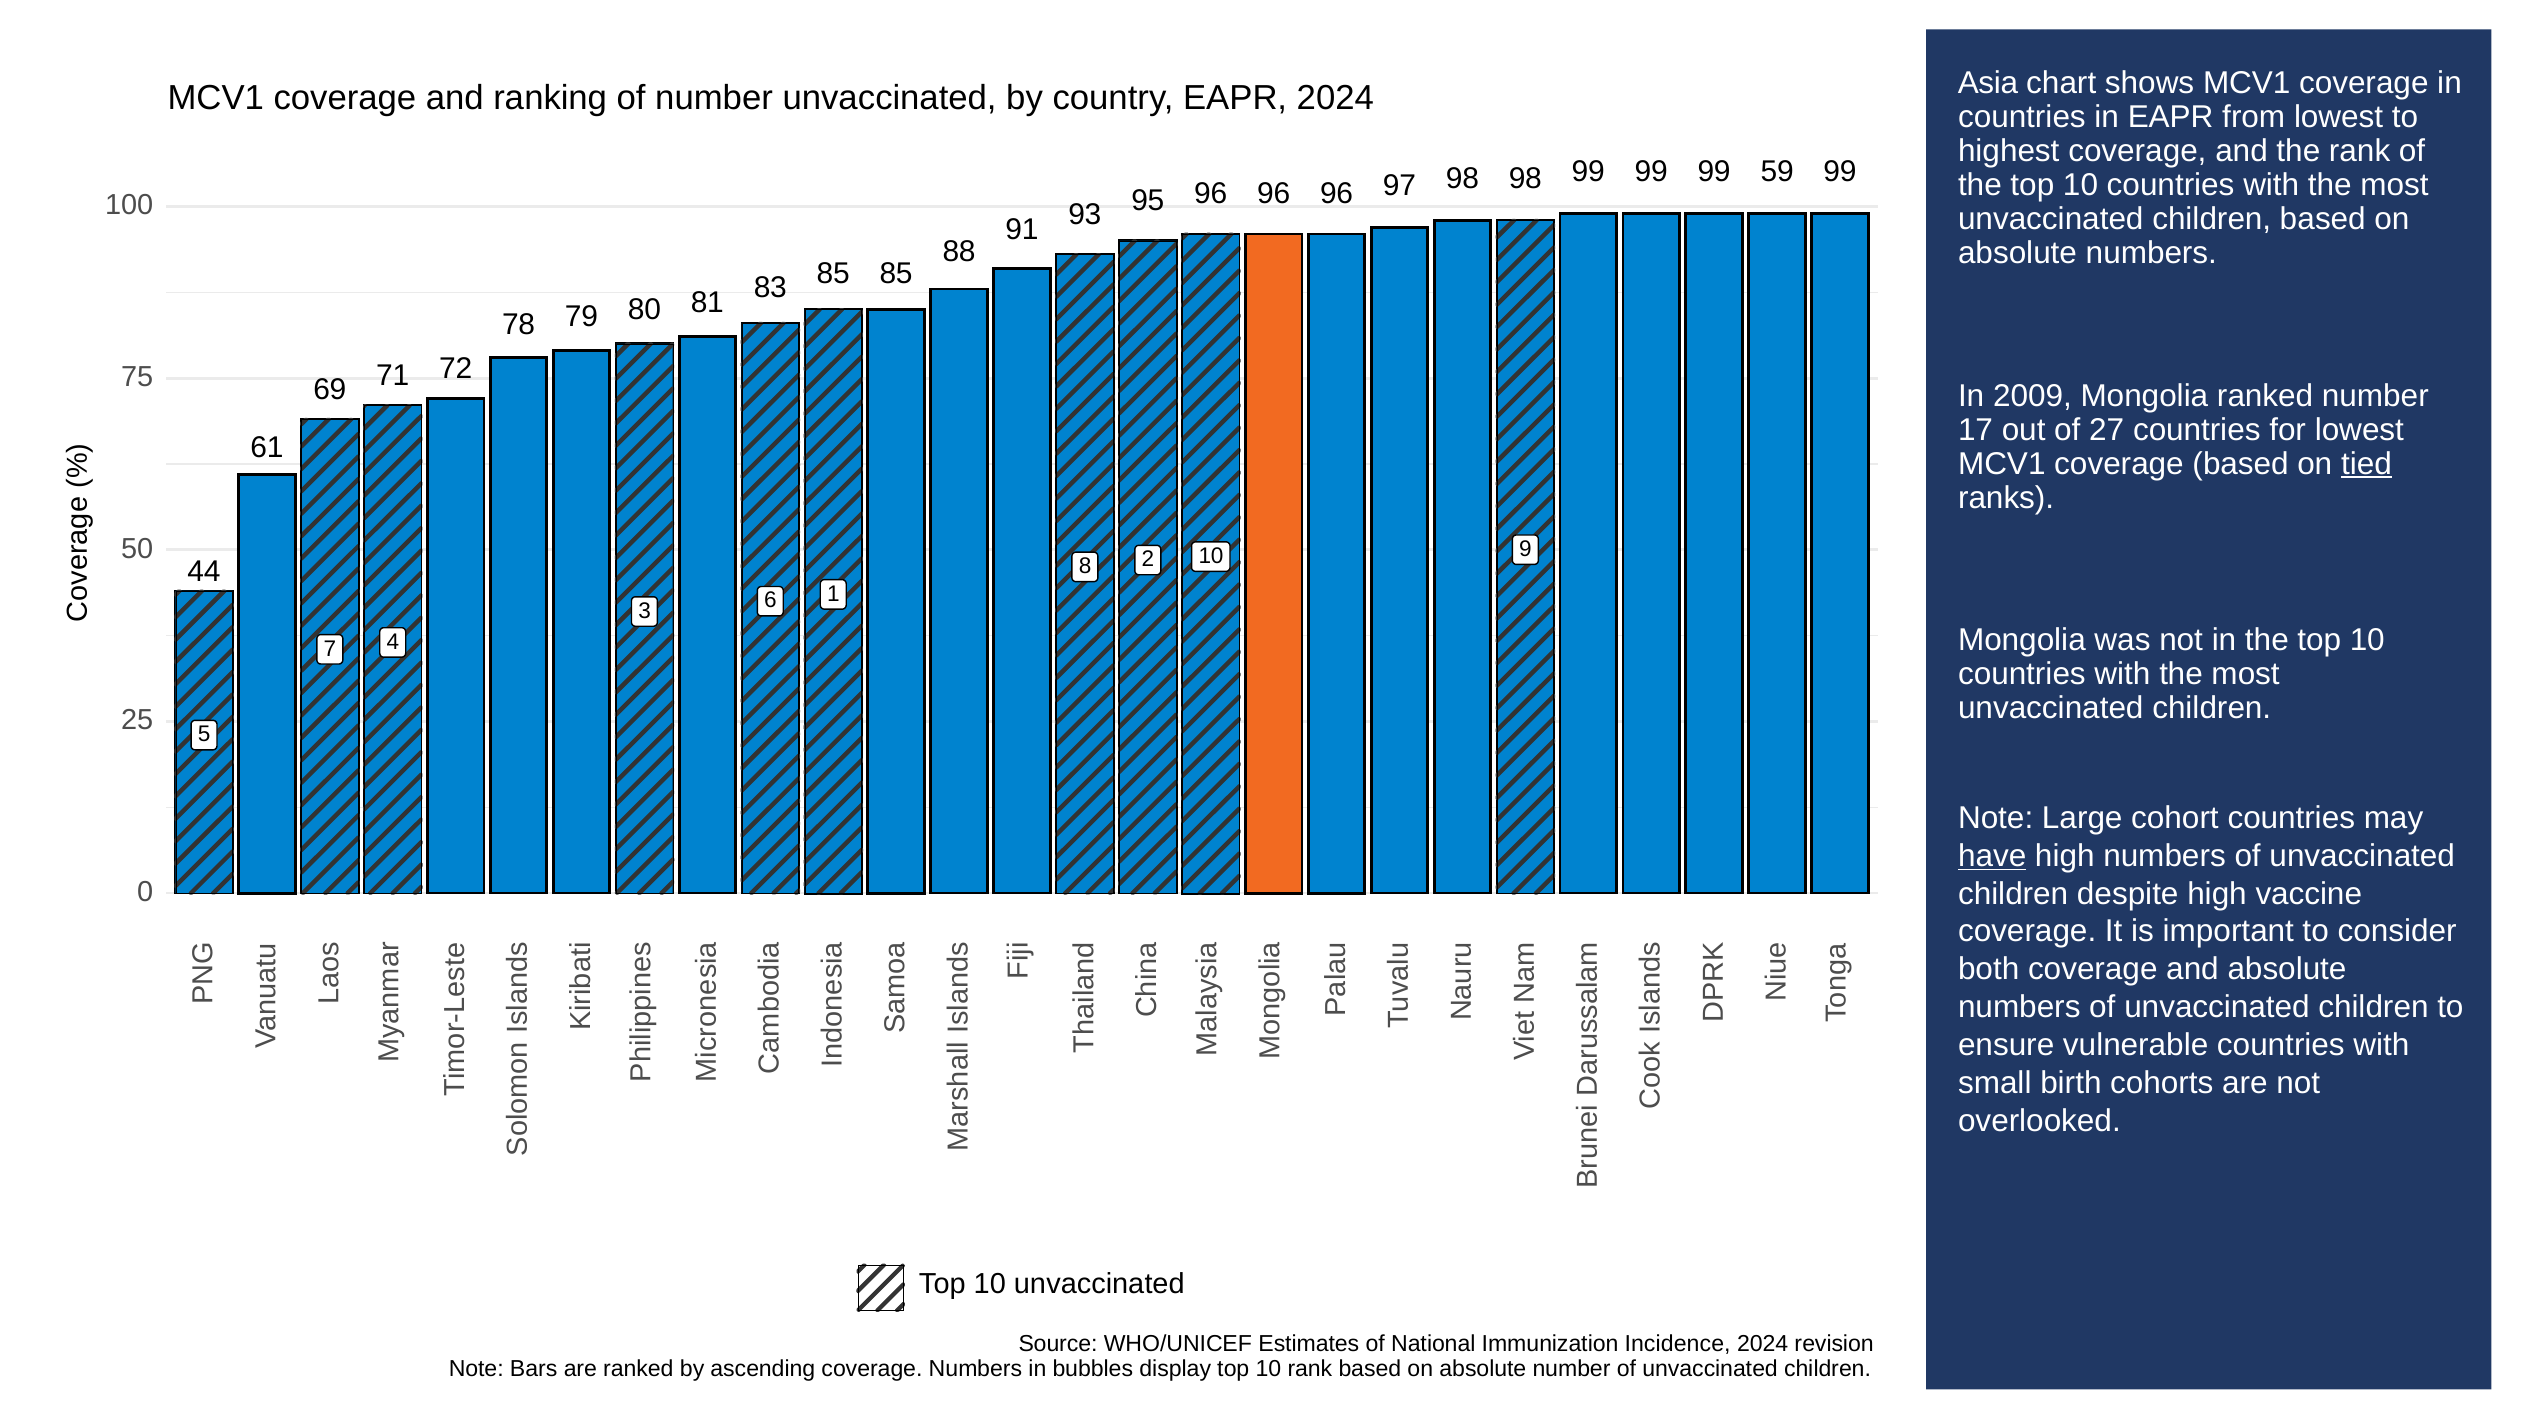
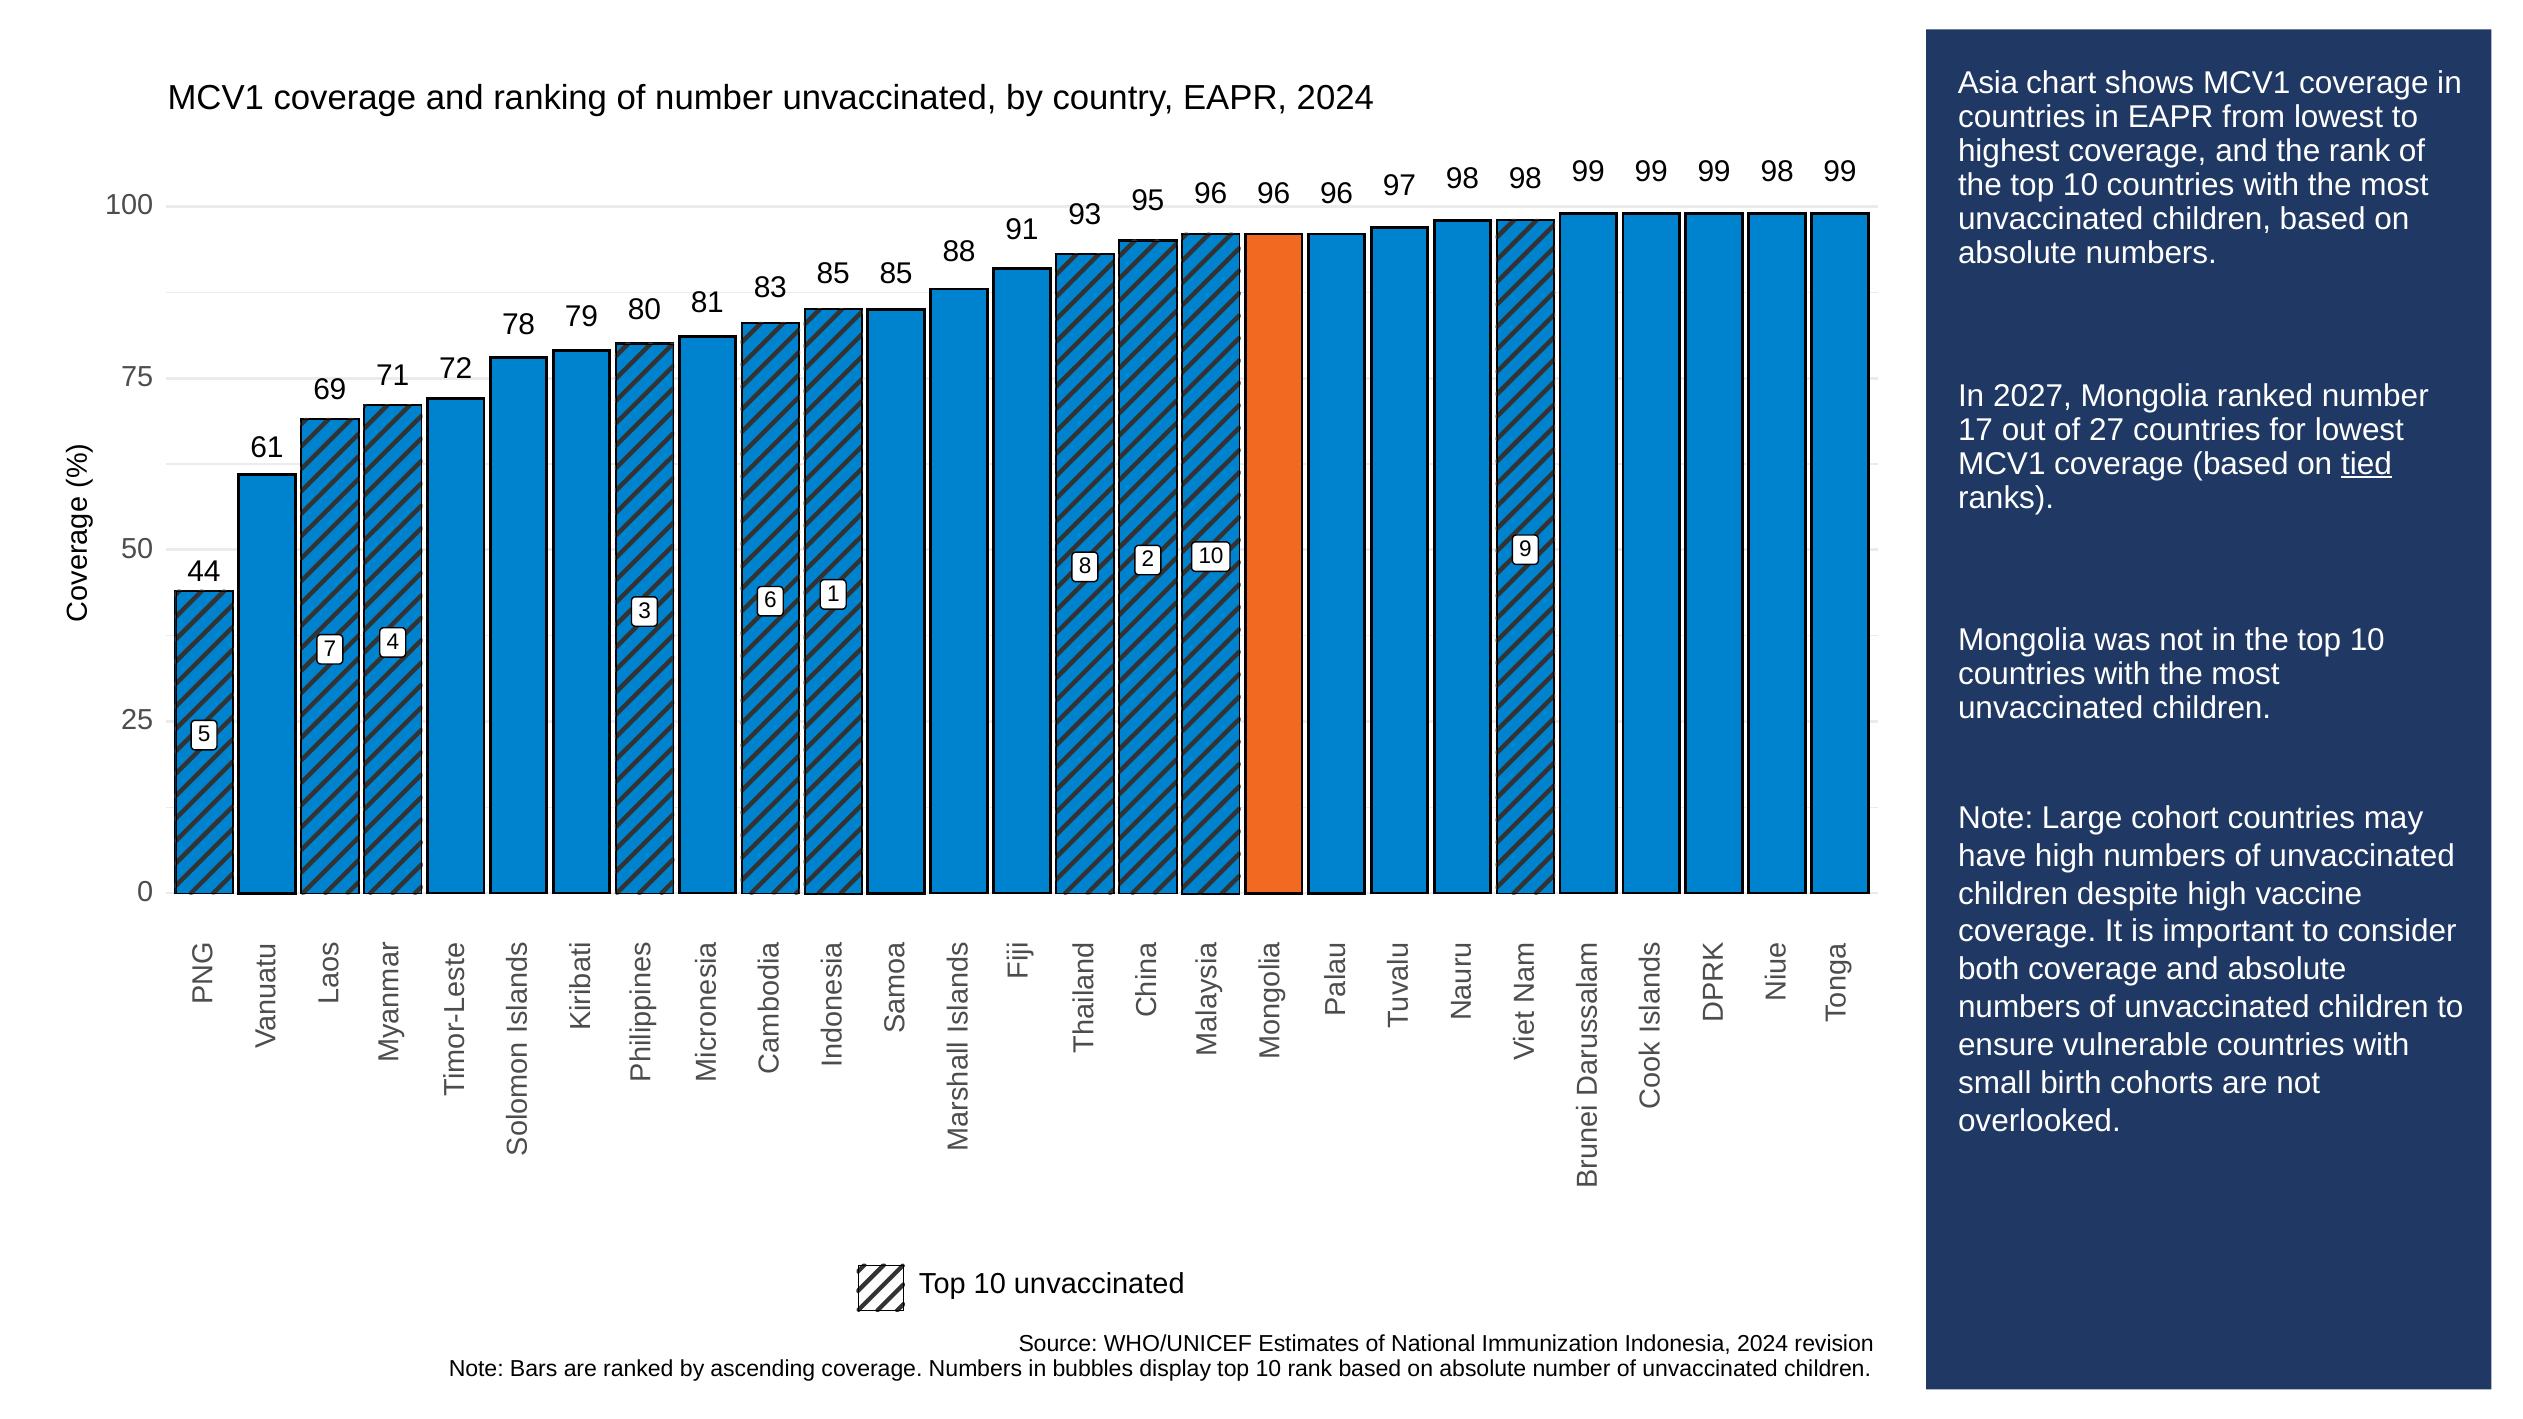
99 59: 59 -> 98 (1777, 172)
2009: 2009 -> 2027 (2032, 396)
have underline: present -> none (1992, 856)
Incidence: Incidence -> Indonesia (1678, 1344)
